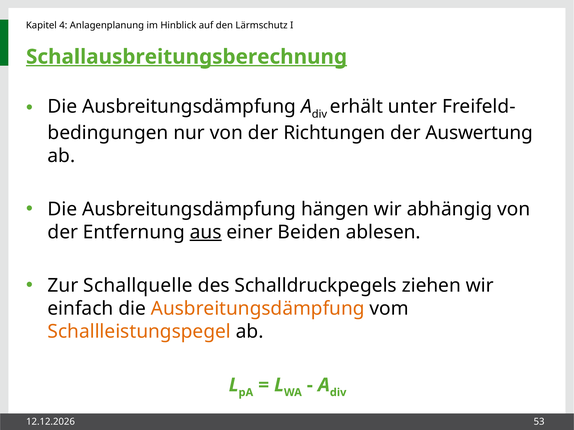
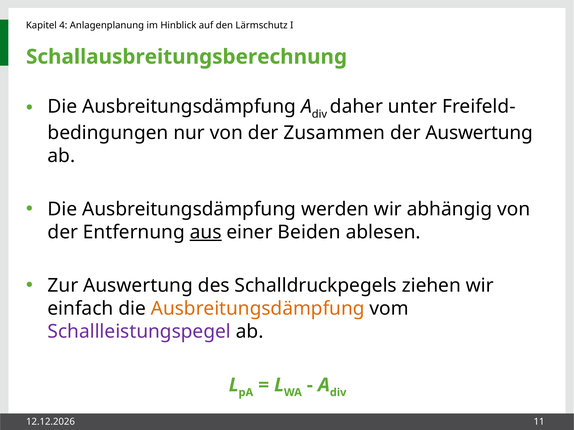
Schallausbreitungsberechnung underline: present -> none (187, 57)
erhält: erhält -> daher (356, 107)
Richtungen: Richtungen -> Zusammen (334, 133)
hängen: hängen -> werden (335, 209)
Zur Schallquelle: Schallquelle -> Auswertung (138, 286)
Schallleistungspegel colour: orange -> purple (139, 332)
53: 53 -> 11 (539, 422)
